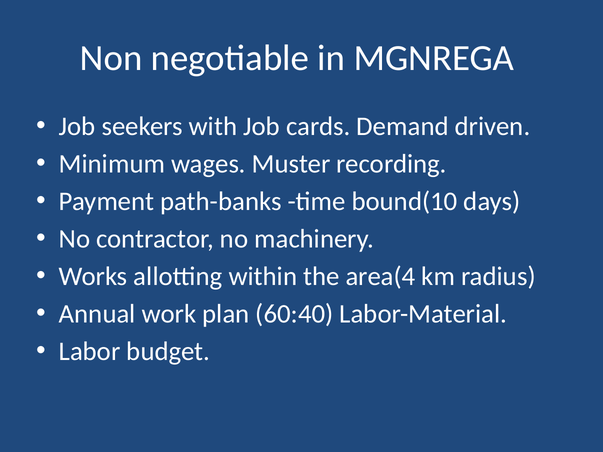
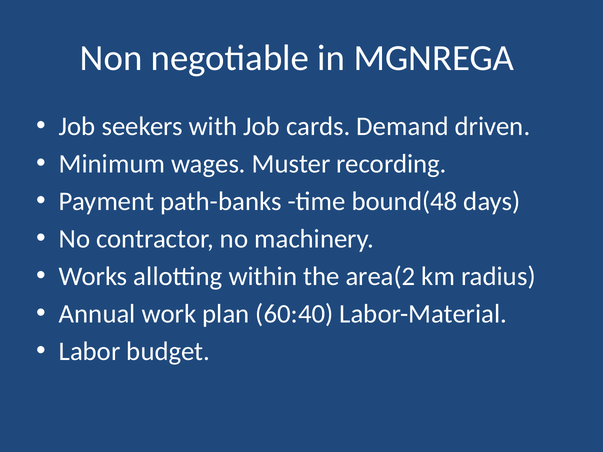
bound(10: bound(10 -> bound(48 (405, 202)
area(4: area(4 -> area(2 (380, 277)
